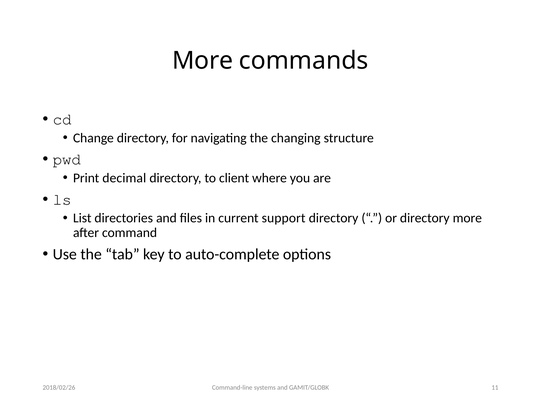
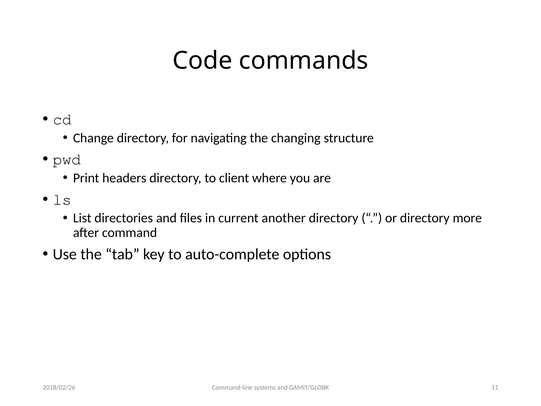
More: More -> Code (202, 61)
decimal: decimal -> headers (124, 178)
support: support -> another (284, 218)
